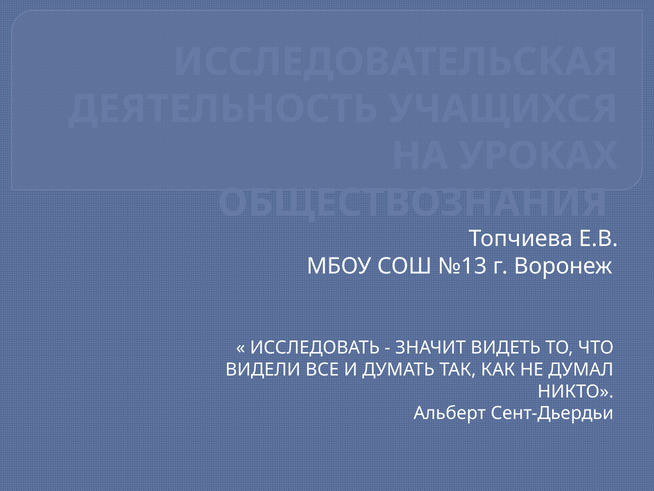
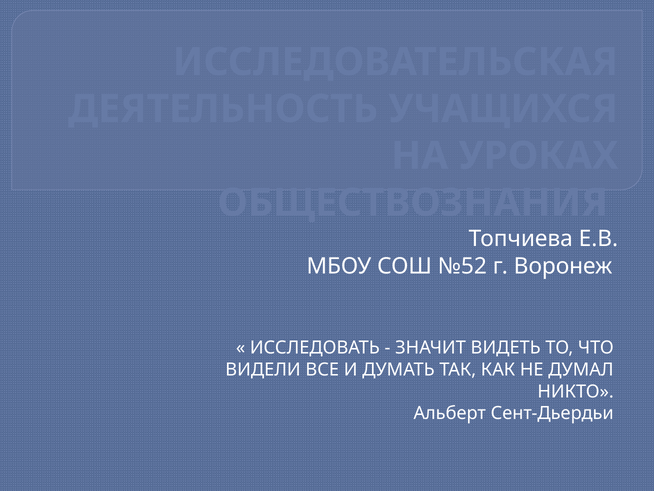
№13: №13 -> №52 (462, 266)
